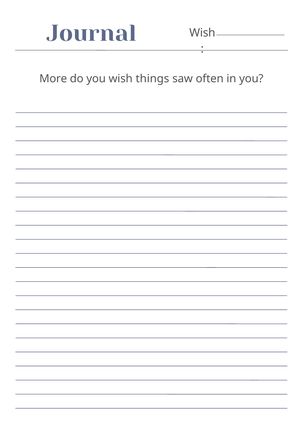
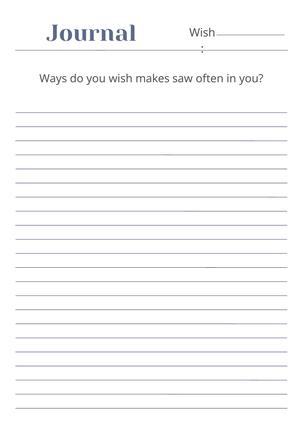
More: More -> Ways (53, 79)
things: things -> makes (153, 79)
